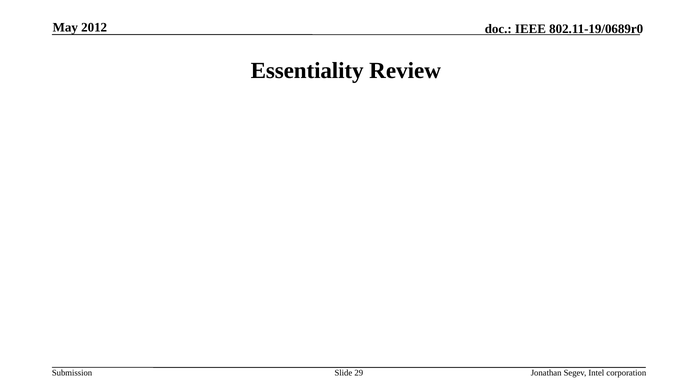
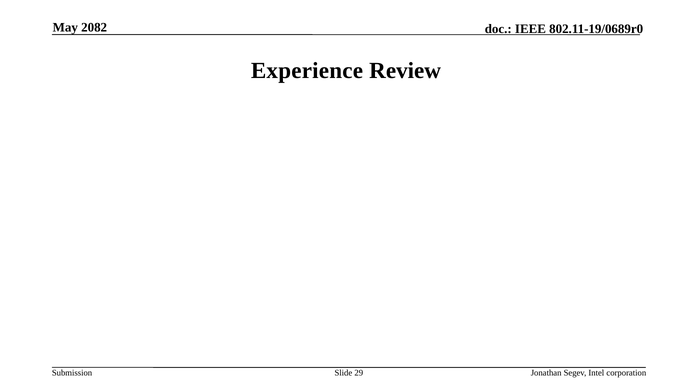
2012: 2012 -> 2082 (94, 28)
Essentiality: Essentiality -> Experience (307, 71)
